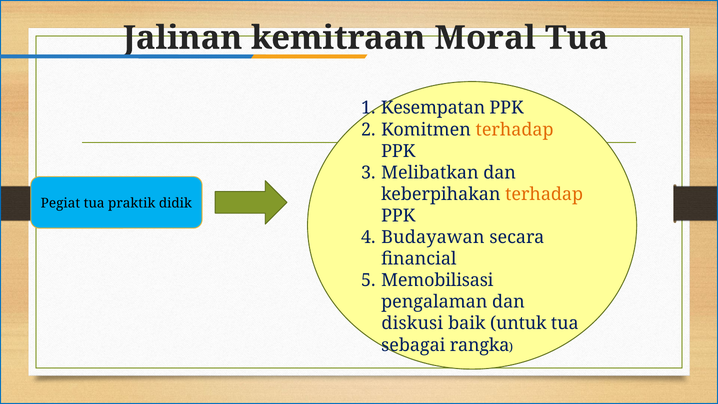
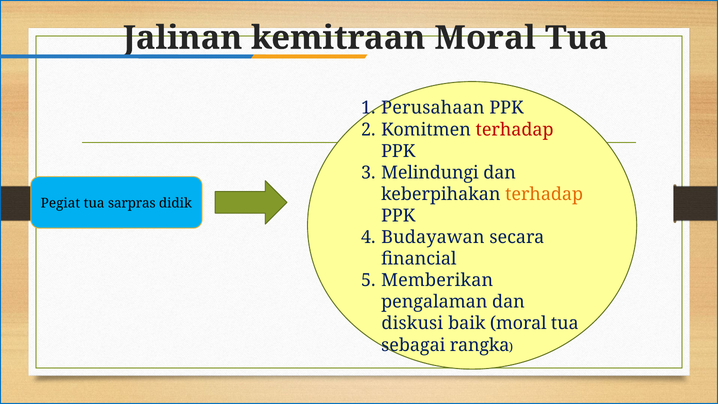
Kesempatan: Kesempatan -> Perusahaan (433, 108)
terhadap colour: orange -> red (515, 130)
Melibatkan: Melibatkan -> Melindungi (430, 173)
praktik: praktik -> sarpras (132, 203)
Memobilisasi: Memobilisasi -> Memberikan (437, 280)
baik untuk: untuk -> moral (518, 323)
